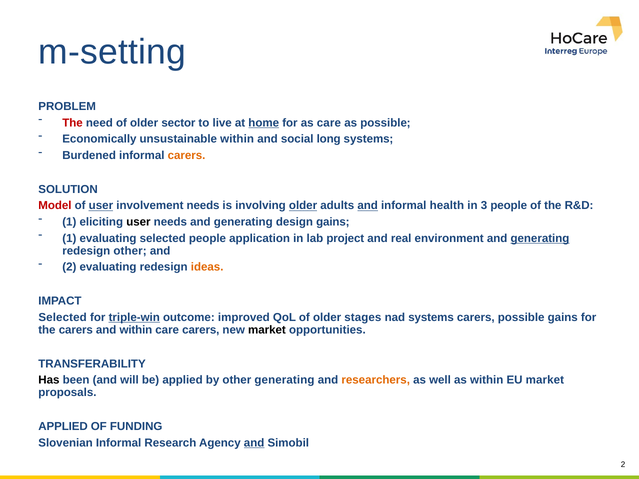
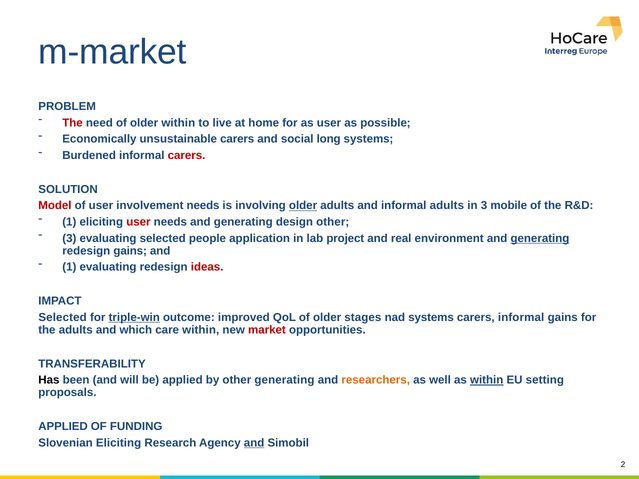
m-setting: m-setting -> m-market (112, 52)
older sector: sector -> within (178, 123)
home underline: present -> none (264, 123)
as care: care -> user (329, 123)
unsustainable within: within -> carers (237, 139)
carers colour: orange -> red (187, 155)
user underline: present -> none (101, 206)
and underline: present -> none (368, 206)
informal health: health -> adults (447, 206)
3 people: people -> mobile (509, 206)
user colour: black -> red (138, 222)
design gains: gains -> other (333, 222)
1: 1 -> 3 (69, 238)
redesign other: other -> gains (130, 251)
2: 2 -> 1 (69, 267)
ideas colour: orange -> red (207, 267)
carers possible: possible -> informal (521, 317)
the carers: carers -> adults (76, 330)
and within: within -> which (136, 330)
care carers: carers -> within (201, 330)
market colour: black -> red (267, 330)
within underline: none -> present (487, 380)
EU market: market -> setting (545, 380)
Slovenian Informal: Informal -> Eliciting (119, 443)
